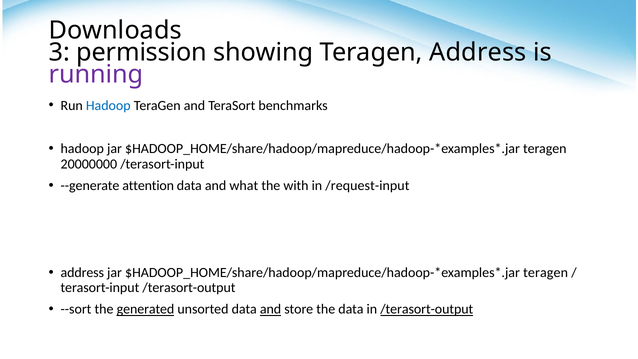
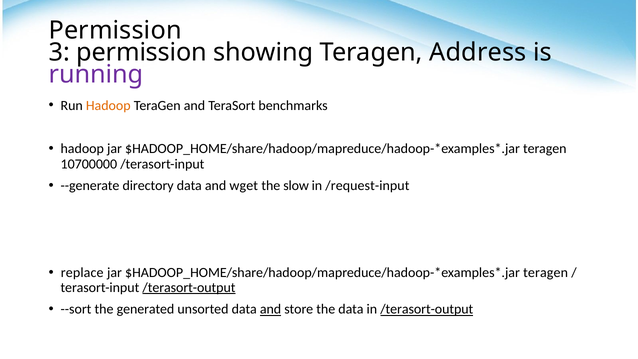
Downloads: Downloads -> Permission (115, 31)
Hadoop colour: blue -> orange (108, 105)
20000000: 20000000 -> 10700000 (89, 164)
attention: attention -> directory (148, 186)
what: what -> wget (244, 186)
with: with -> slow (296, 186)
address: address -> replace (82, 272)
/terasort-output underline: none -> present (189, 288)
generated underline: present -> none (145, 309)
